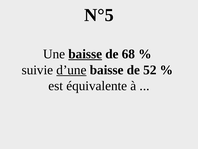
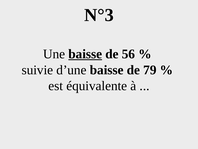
N°5: N°5 -> N°3 (99, 15)
68: 68 -> 56 (128, 54)
d’une underline: present -> none (71, 70)
52: 52 -> 79 (150, 70)
